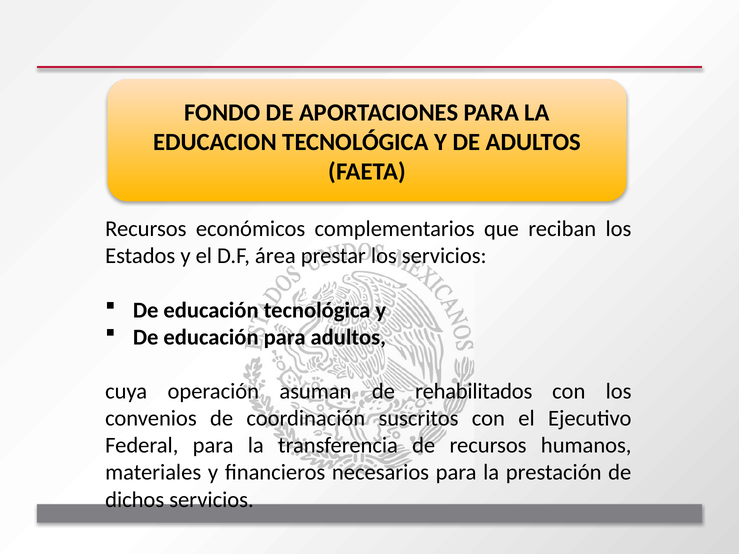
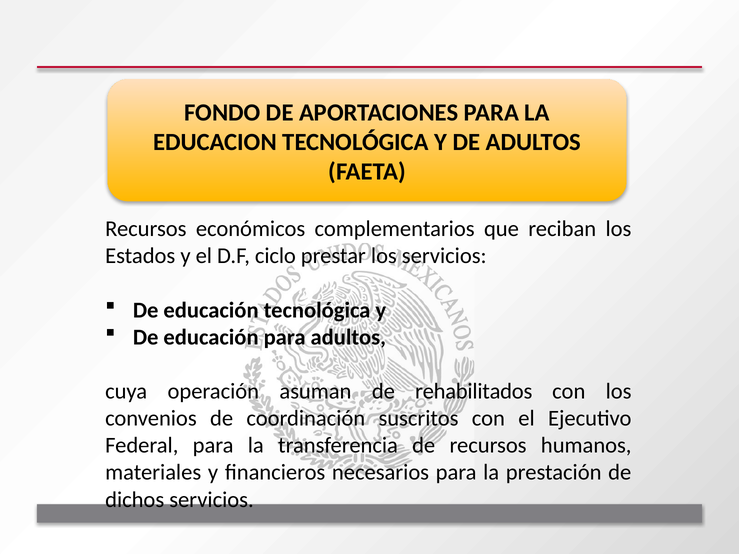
área: área -> ciclo (275, 256)
